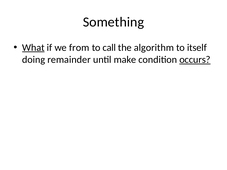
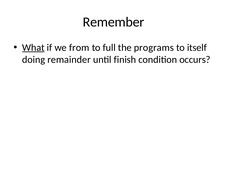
Something: Something -> Remember (114, 22)
call: call -> full (109, 48)
algorithm: algorithm -> programs (154, 48)
make: make -> finish (125, 60)
occurs underline: present -> none (195, 60)
